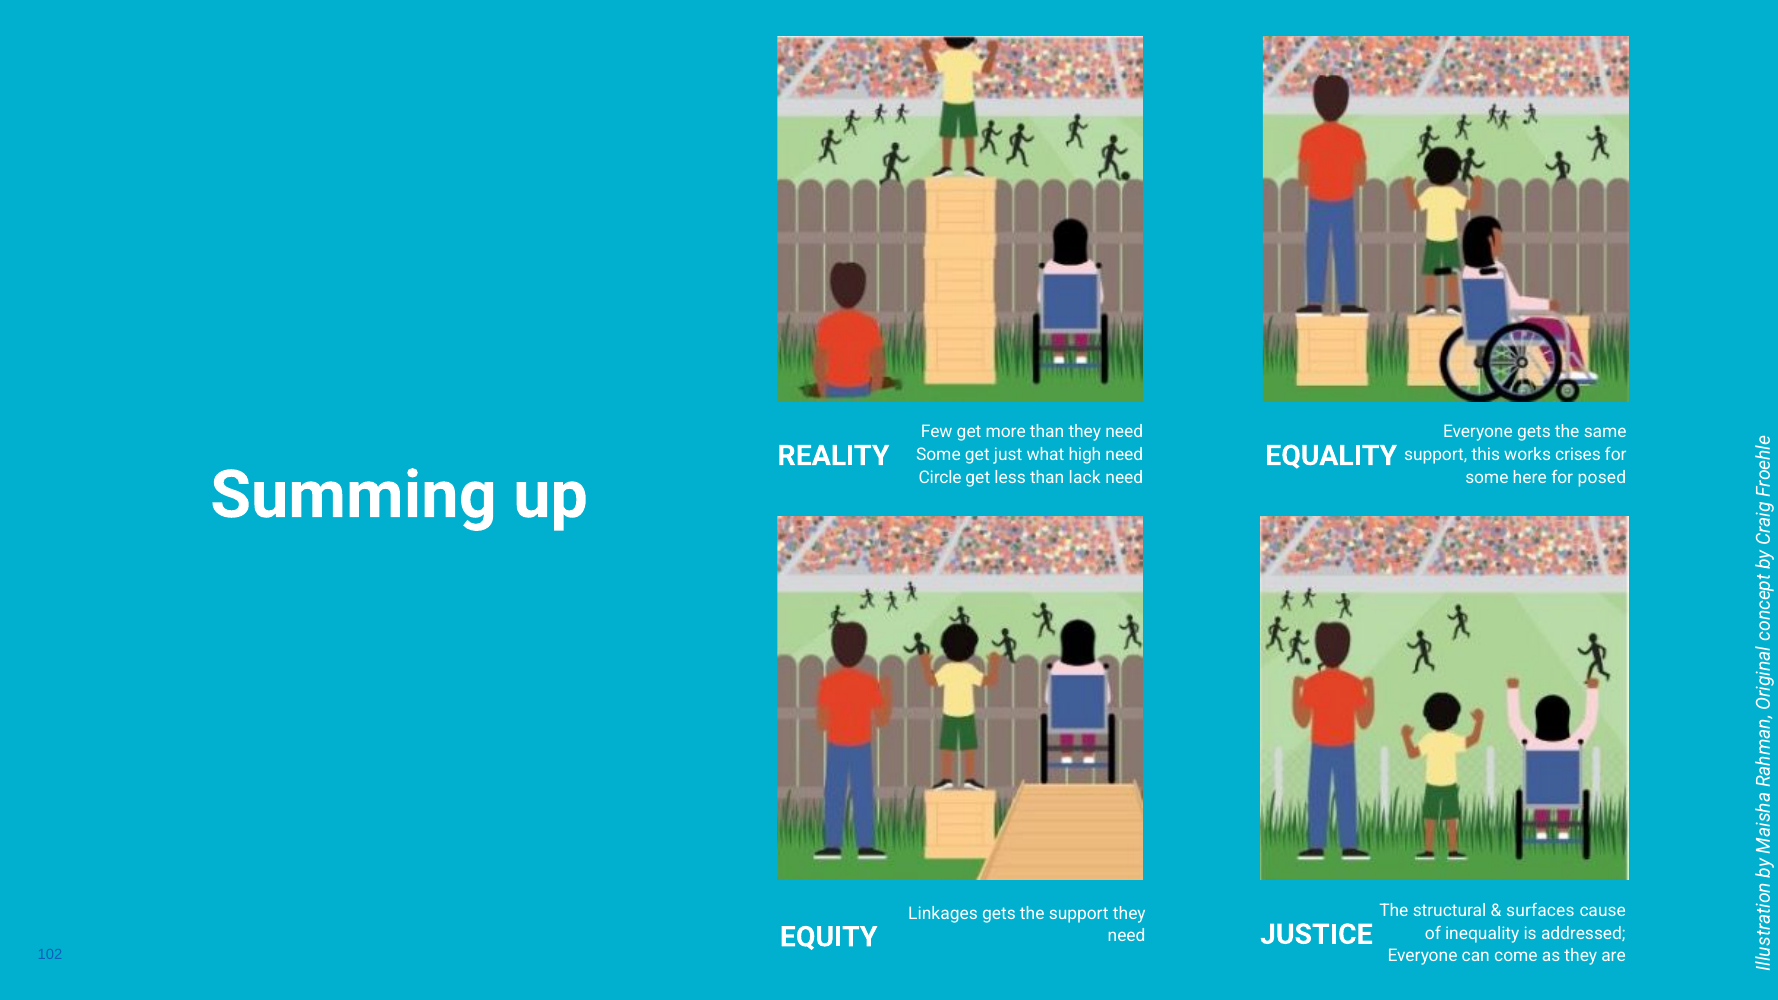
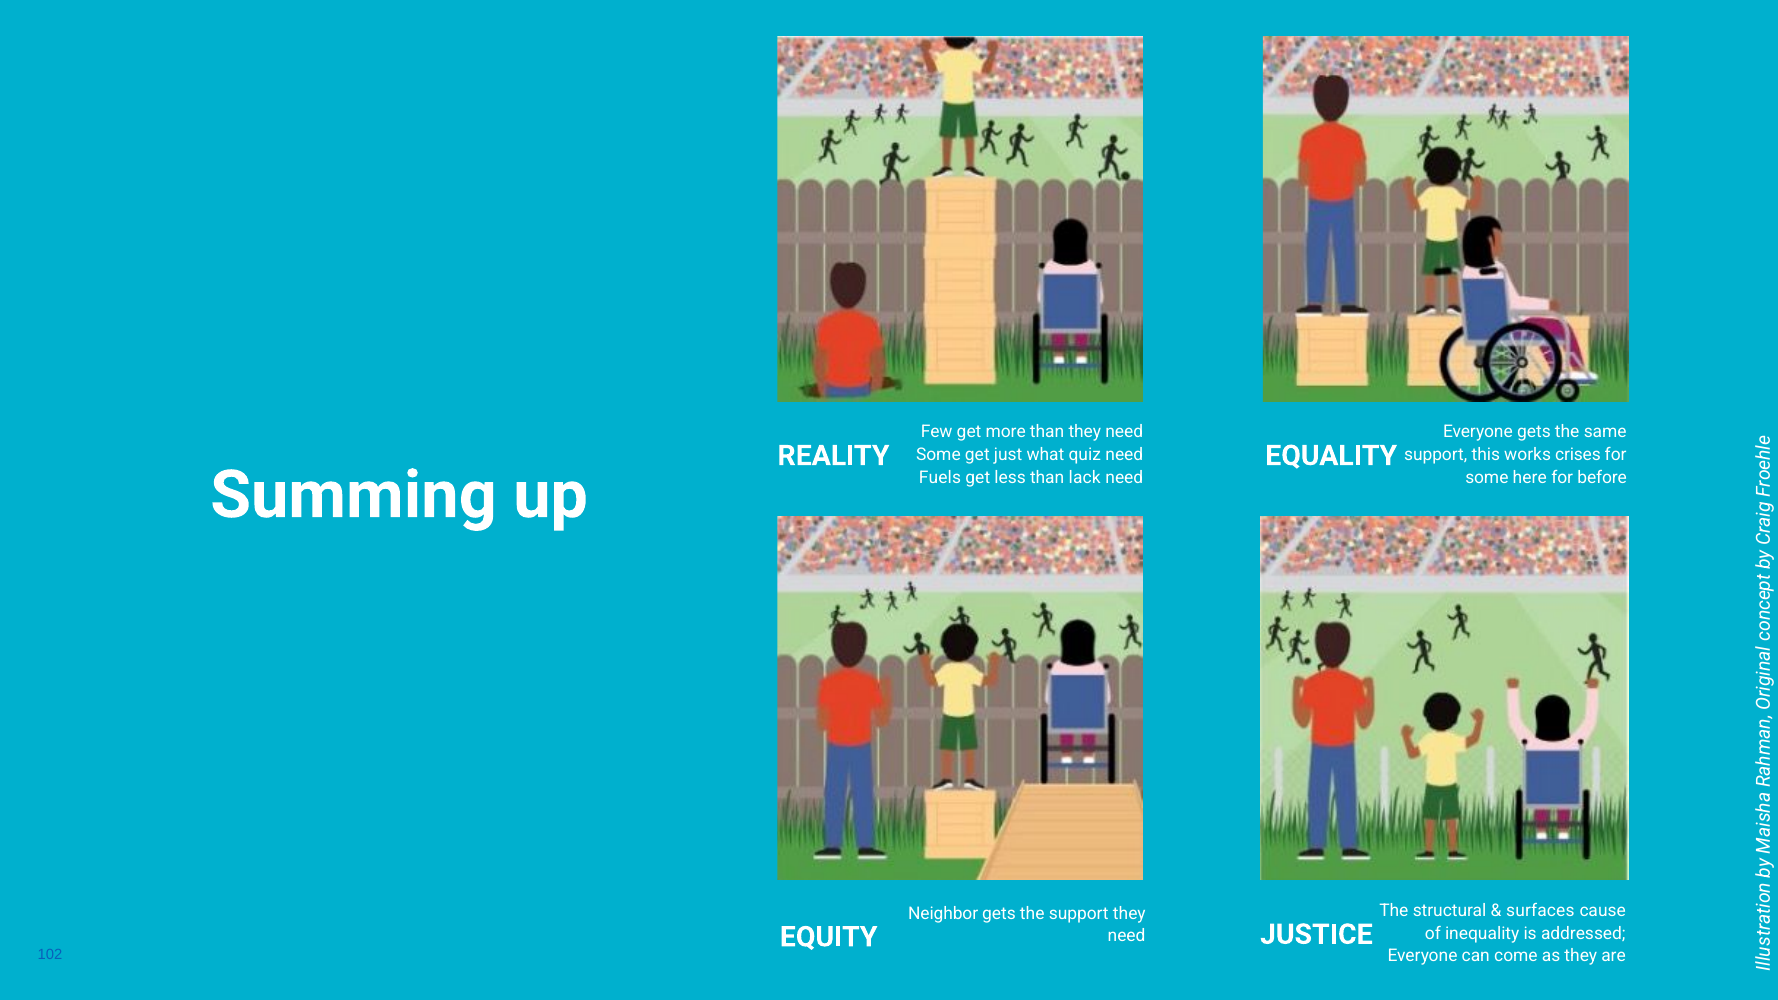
high: high -> quiz (1085, 455)
Circle: Circle -> Fuels (940, 477)
posed: posed -> before (1602, 477)
Linkages: Linkages -> Neighbor (943, 913)
